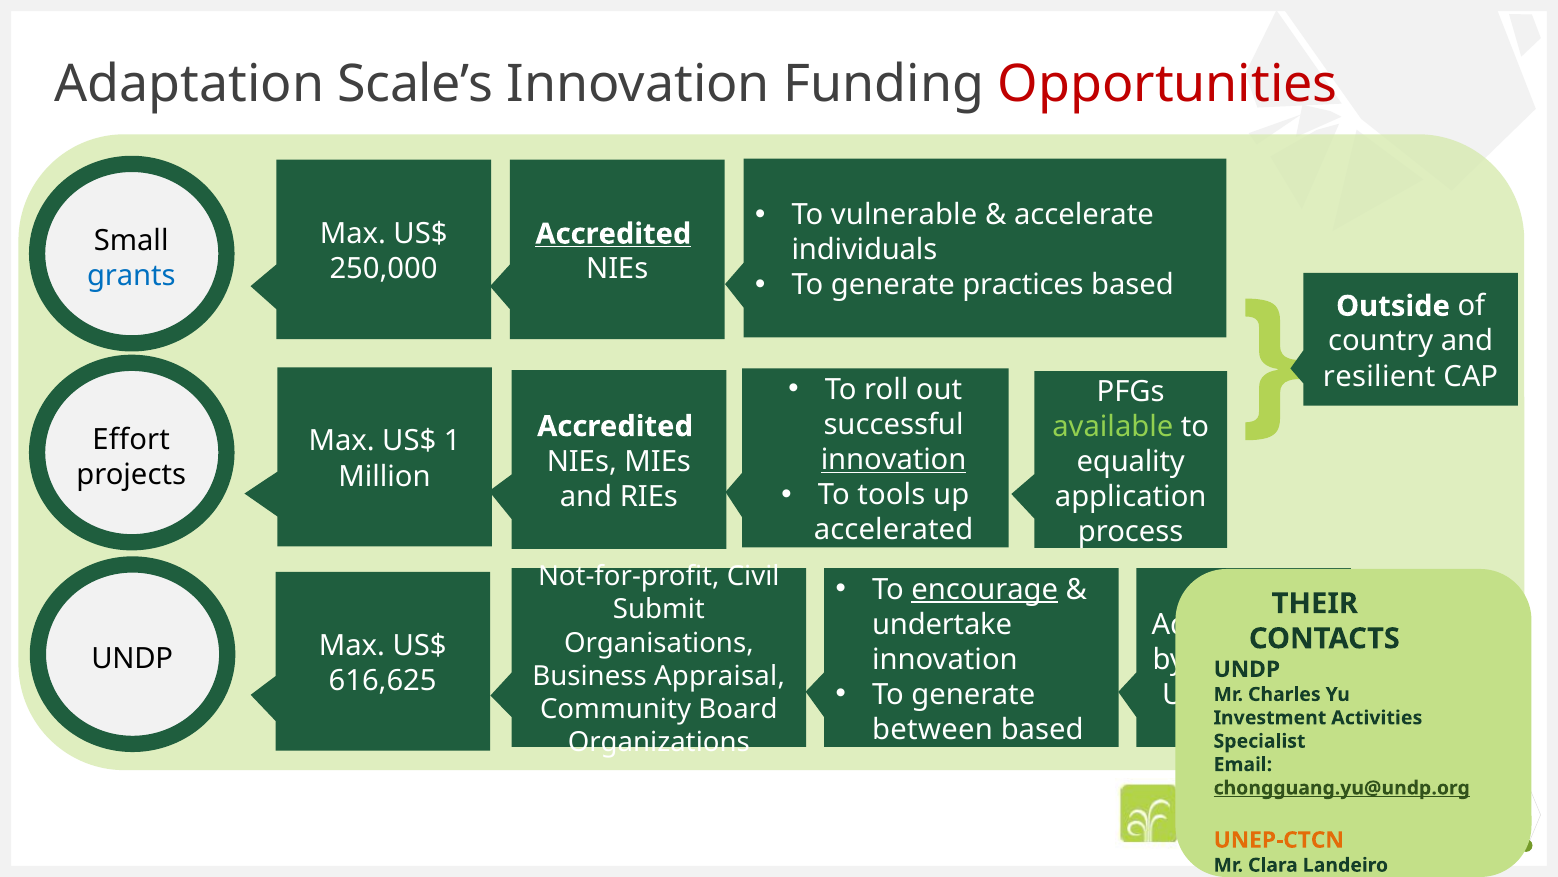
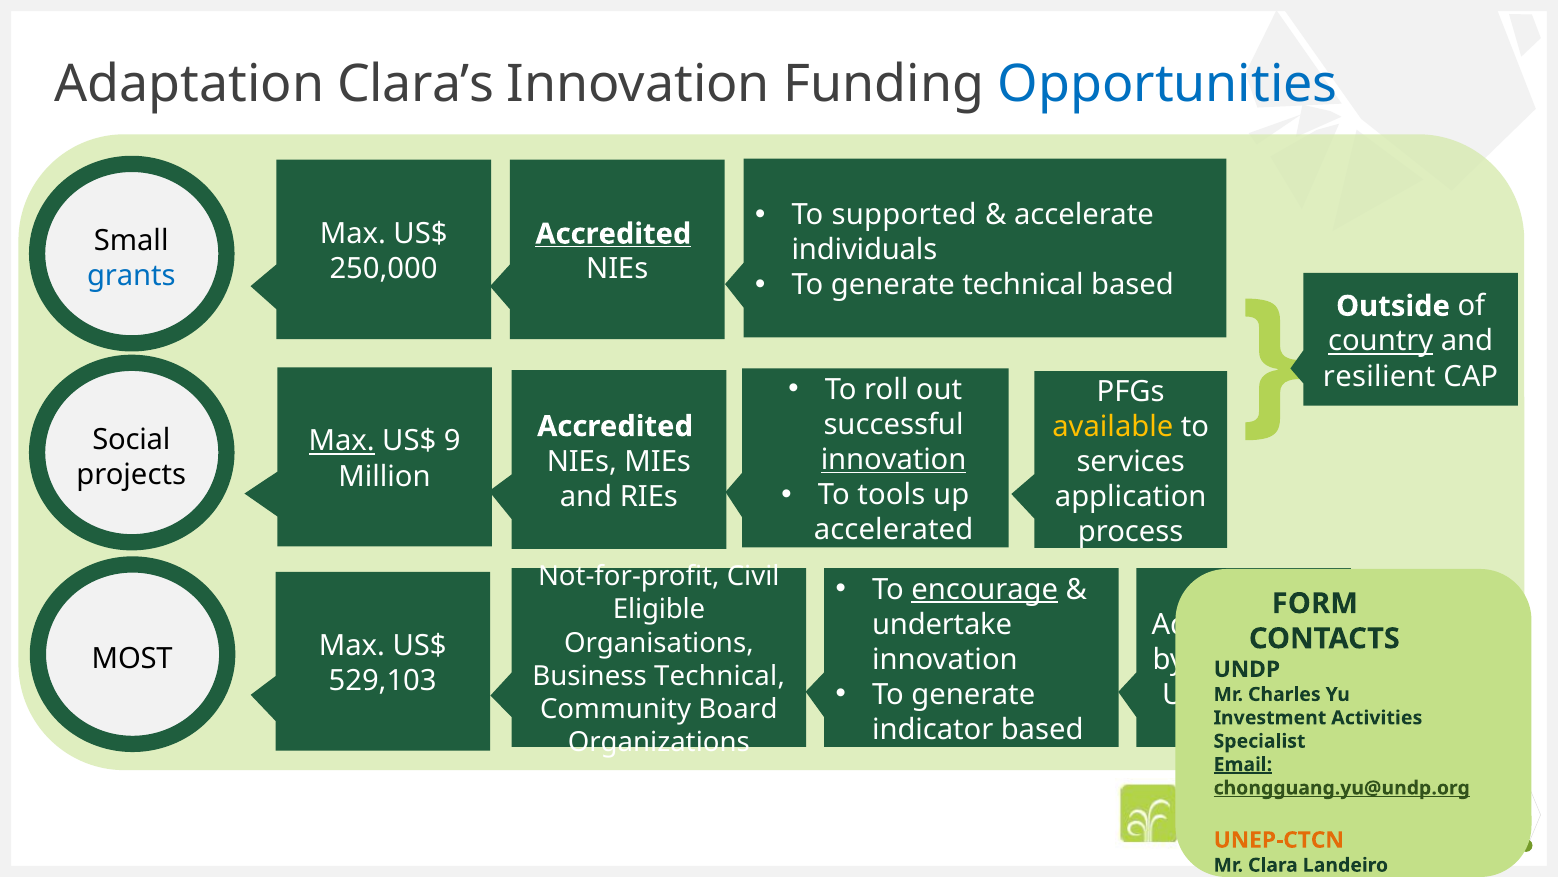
Scale’s: Scale’s -> Clara’s (416, 84)
Opportunities colour: red -> blue (1168, 84)
vulnerable: vulnerable -> supported (904, 215)
generate practices: practices -> technical (1023, 285)
country underline: none -> present (1381, 341)
available colour: light green -> yellow (1113, 426)
Effort: Effort -> Social (131, 439)
Max underline: none -> present (342, 441)
1: 1 -> 9 (452, 441)
equality: equality -> services (1131, 461)
THEIR: THEIR -> FORM (1315, 603)
Submit: Submit -> Eligible (659, 609)
UNDP: UNDP -> MOST (132, 658)
Business Appraisal: Appraisal -> Technical (719, 676)
616,625: 616,625 -> 529,103 (383, 680)
between: between -> indicator (933, 729)
Email underline: none -> present (1243, 764)
